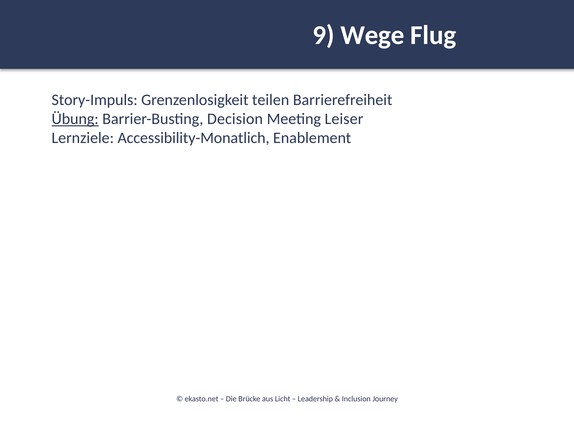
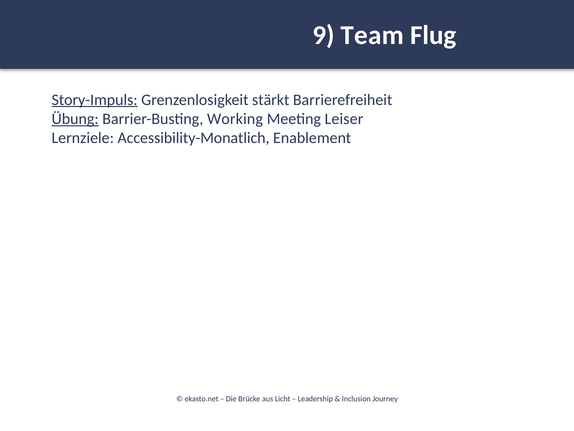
Wege: Wege -> Team (372, 35)
Story-Impuls underline: none -> present (95, 100)
teilen: teilen -> stärkt (271, 100)
Decision: Decision -> Working (235, 119)
